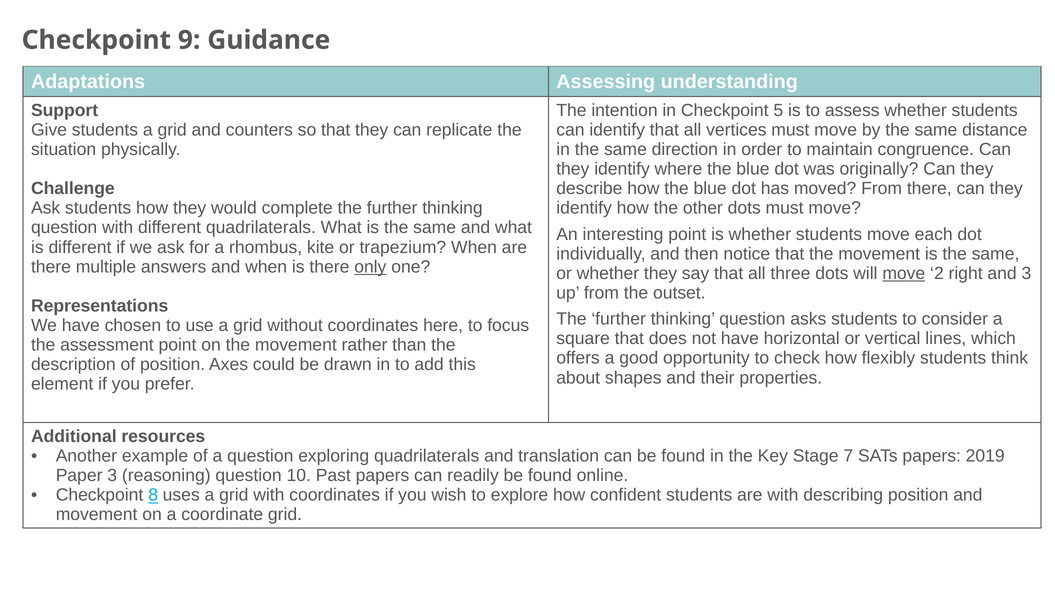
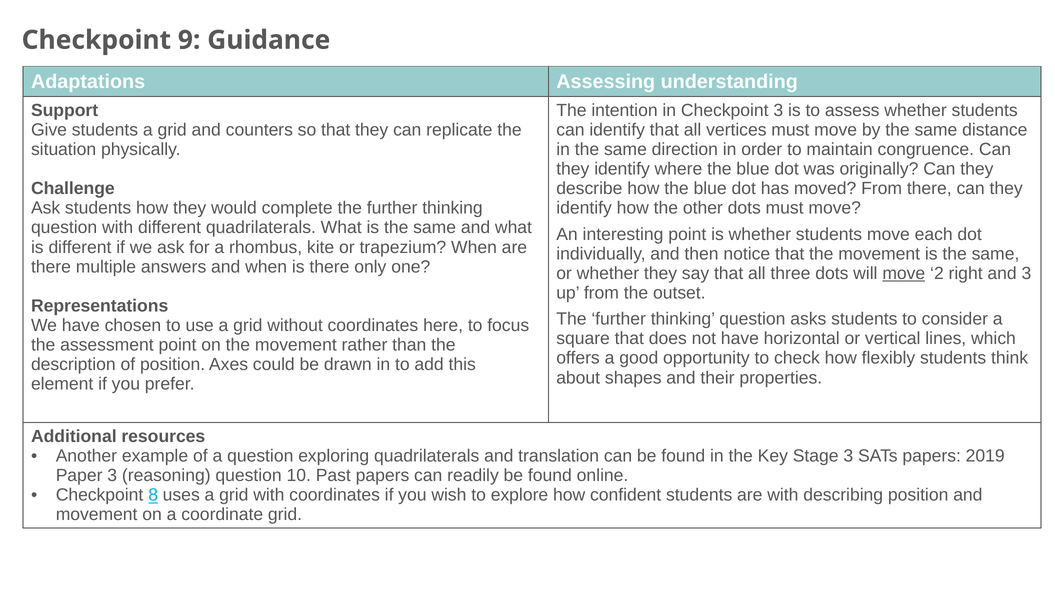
Checkpoint 5: 5 -> 3 (778, 110)
only underline: present -> none (370, 266)
Stage 7: 7 -> 3 (848, 455)
